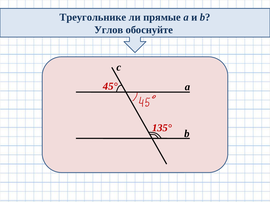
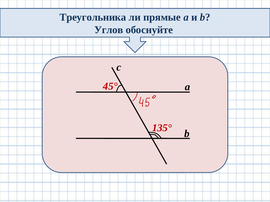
Треугольнике: Треугольнике -> Треугольника (93, 17)
